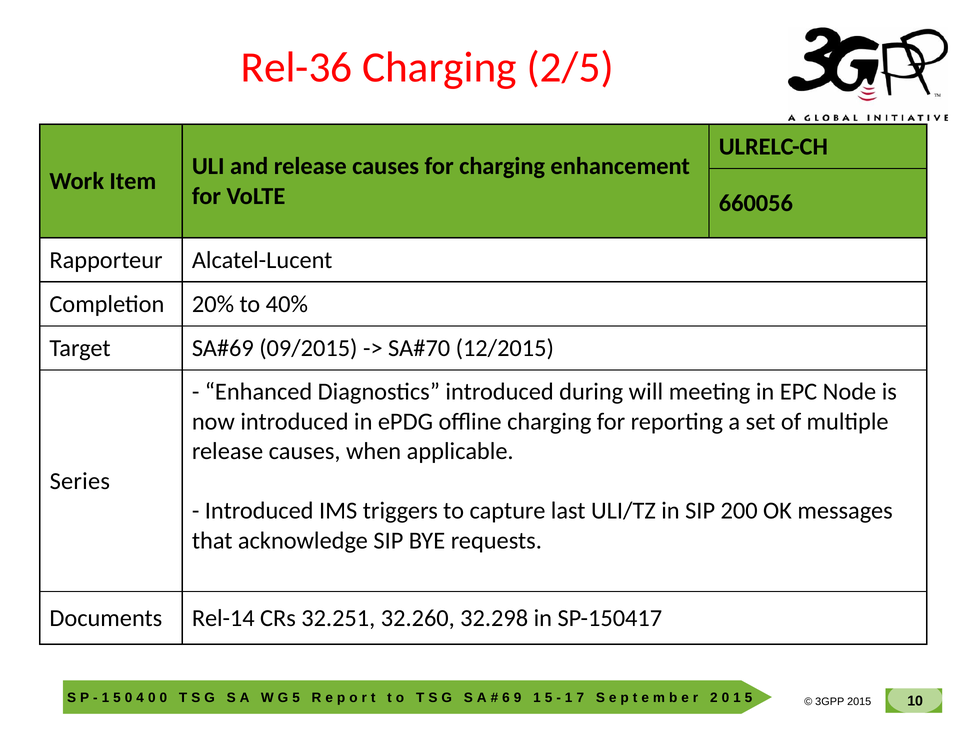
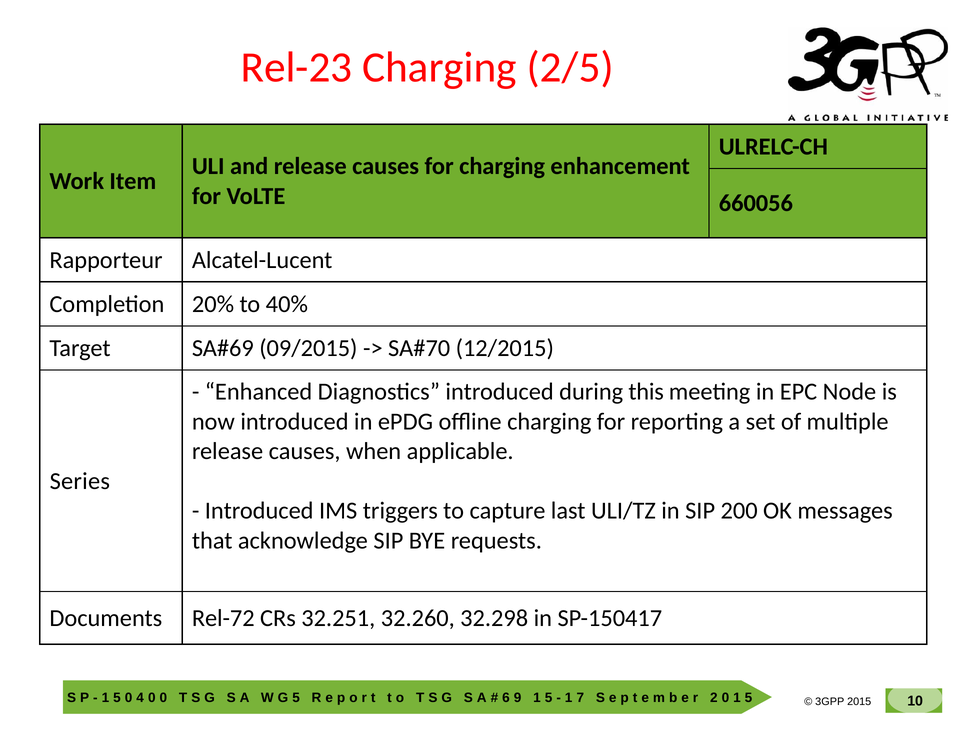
Rel-36: Rel-36 -> Rel-23 (296, 67)
will: will -> this (646, 392)
Rel-14: Rel-14 -> Rel-72 (223, 618)
